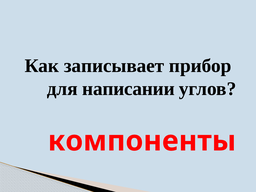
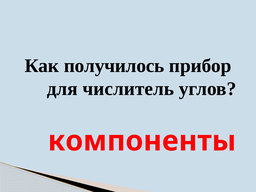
записывает: записывает -> получилось (114, 66)
написании: написании -> числитель (128, 89)
